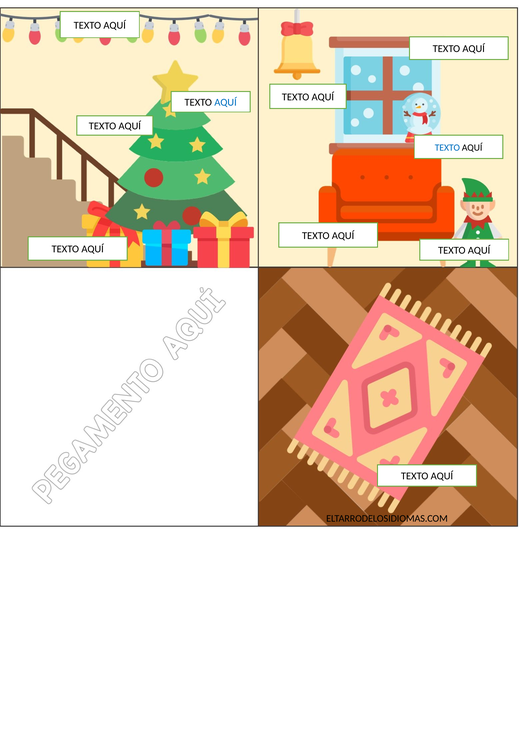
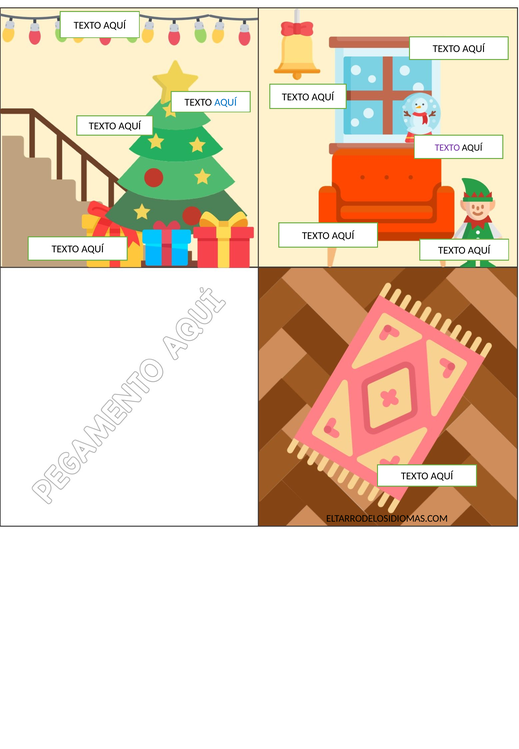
TEXTO colour: blue -> purple (447, 148)
